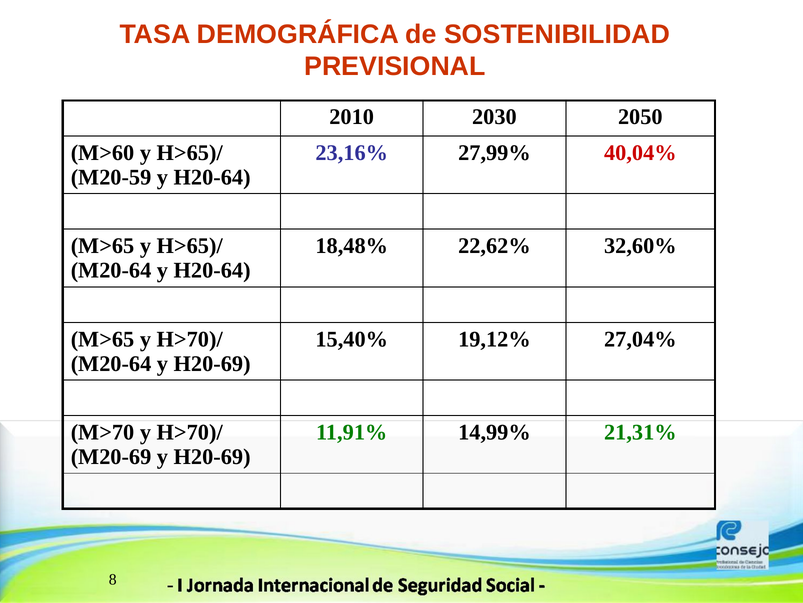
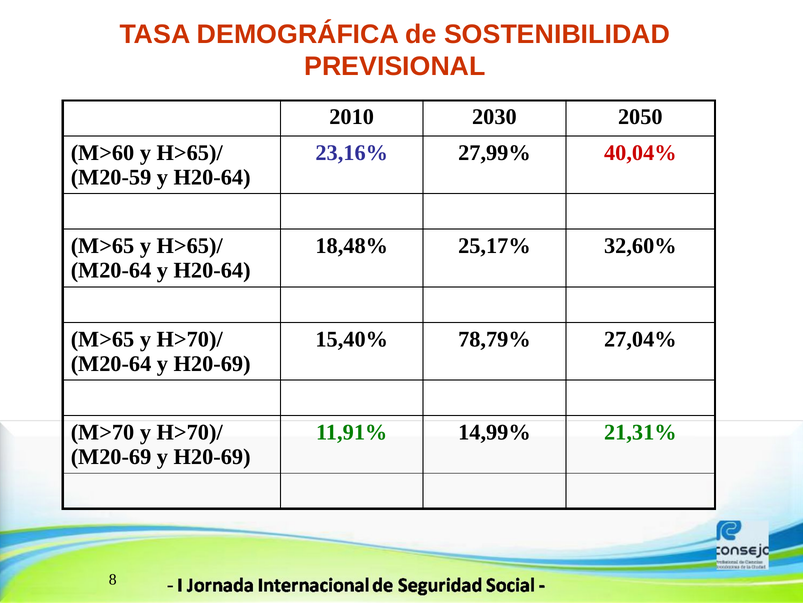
22,62%: 22,62% -> 25,17% (494, 245)
19,12%: 19,12% -> 78,79% (494, 339)
